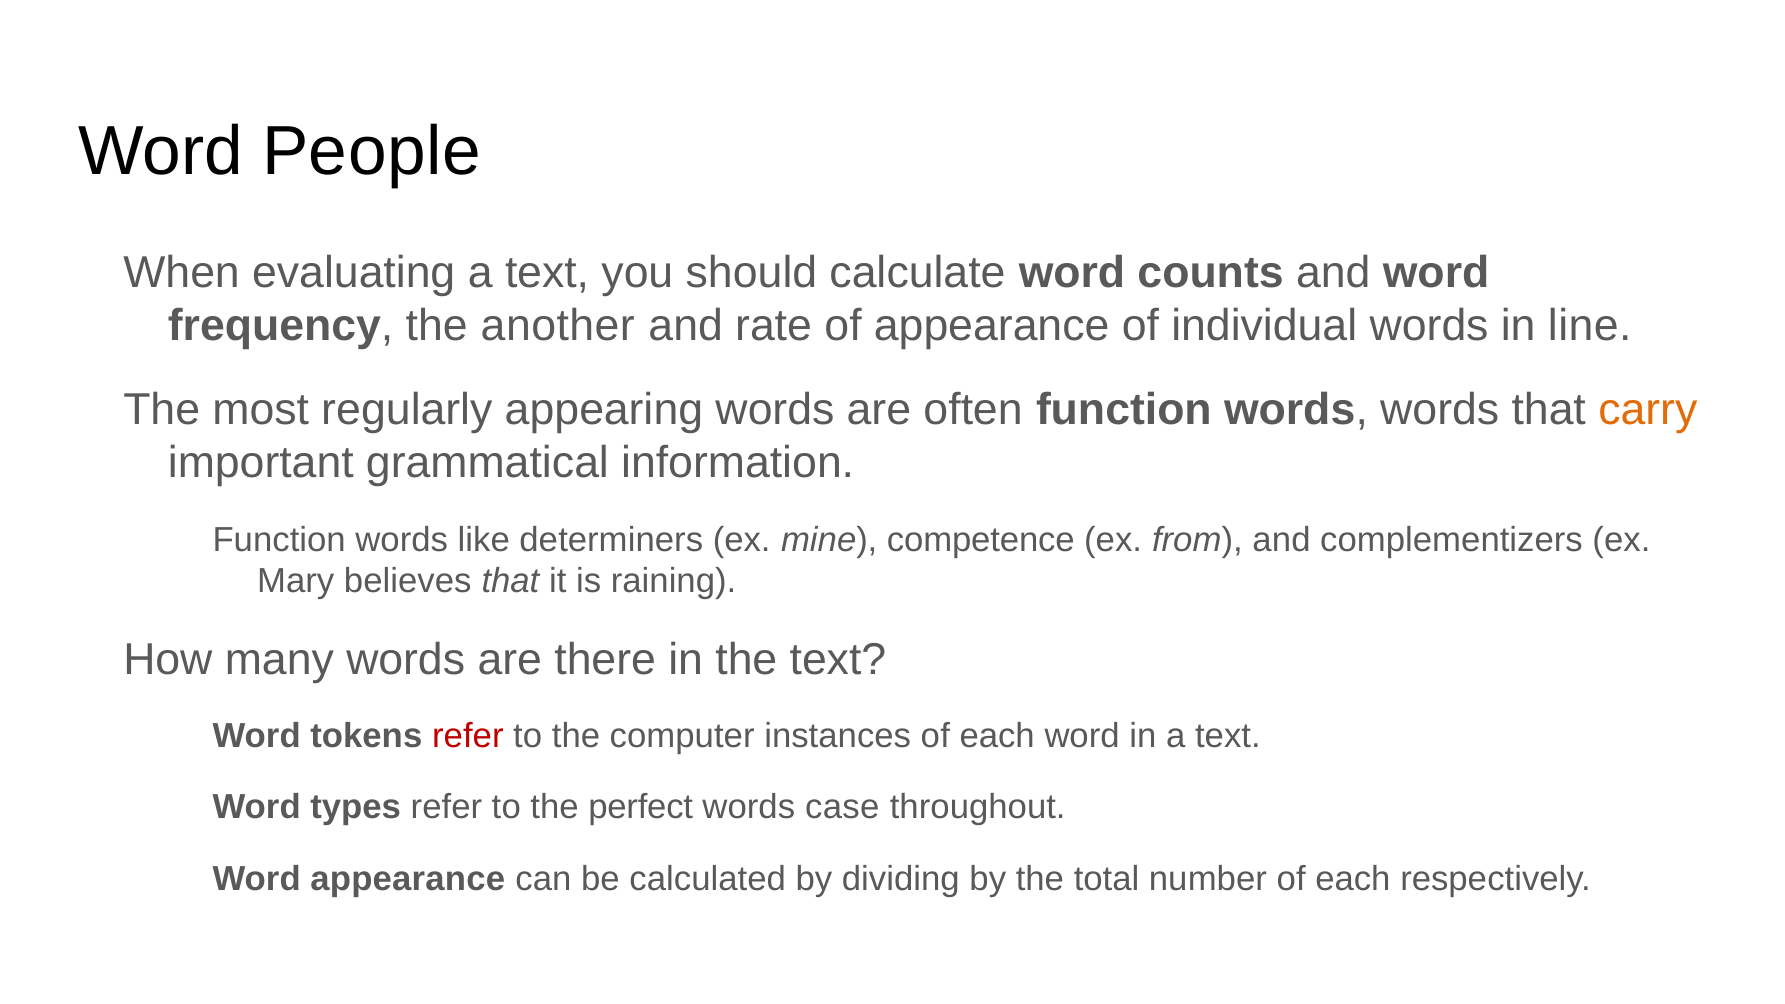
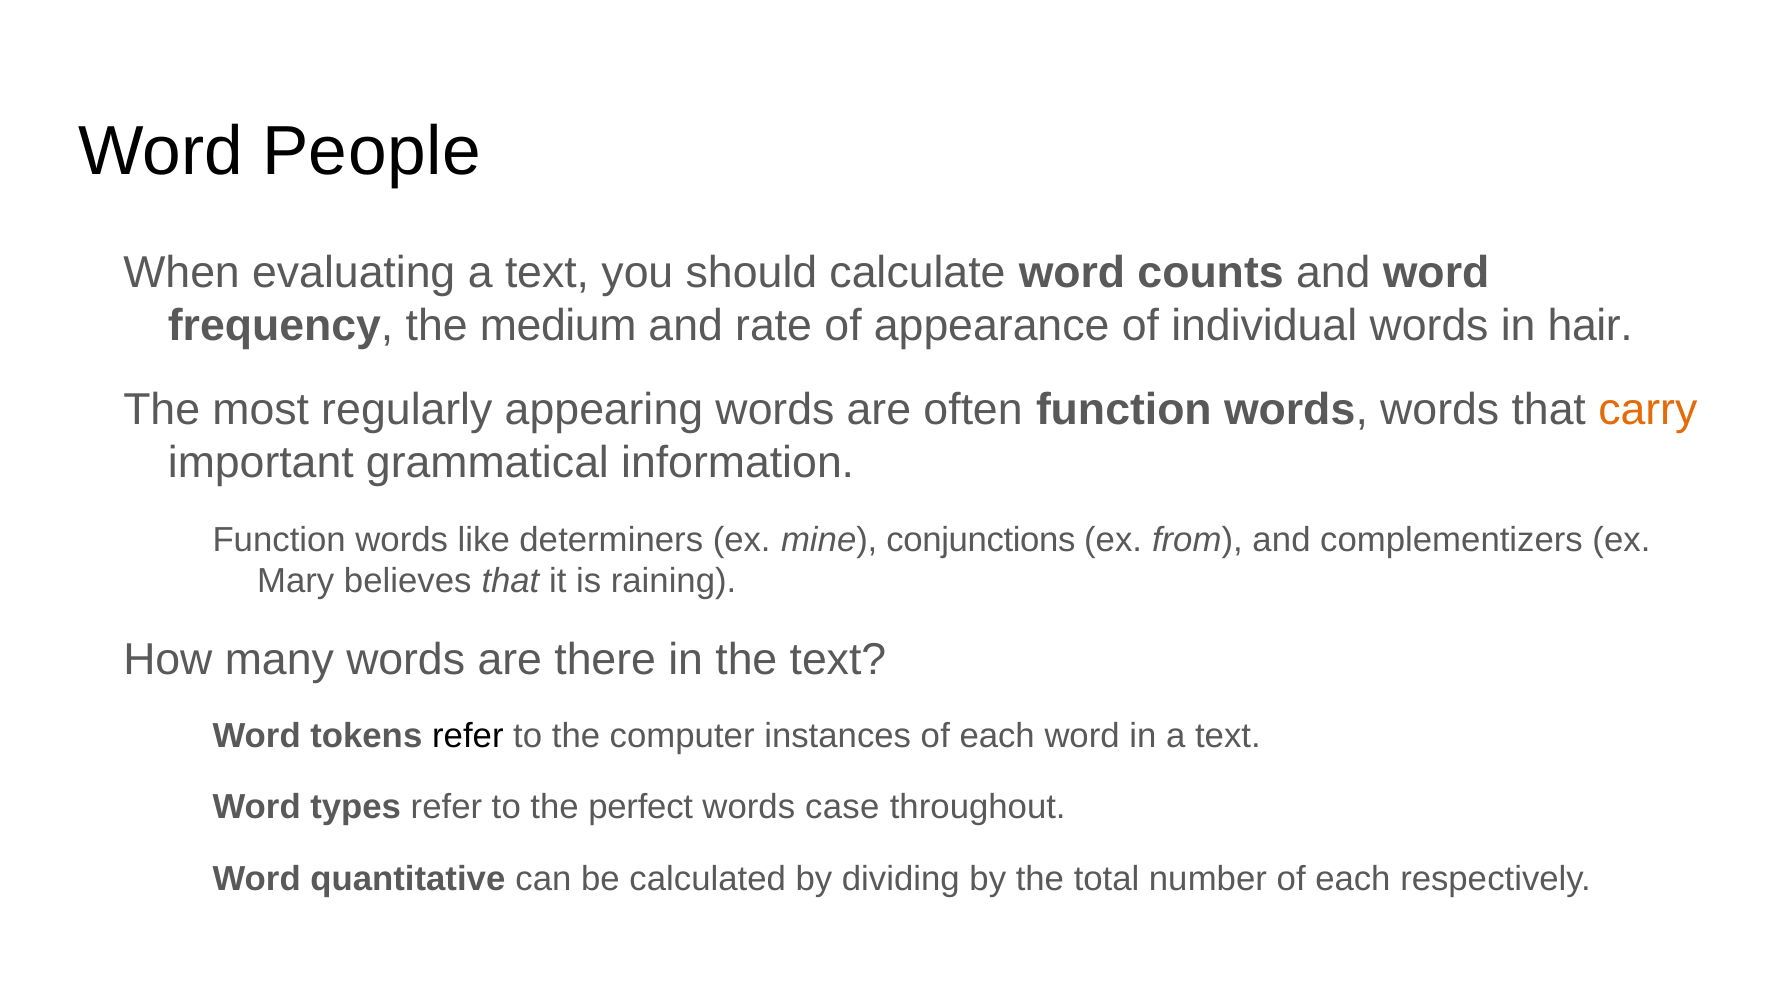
another: another -> medium (558, 326)
line: line -> hair (1590, 326)
competence: competence -> conjunctions (981, 540)
refer colour: red -> black (468, 736)
Word appearance: appearance -> quantitative (408, 879)
